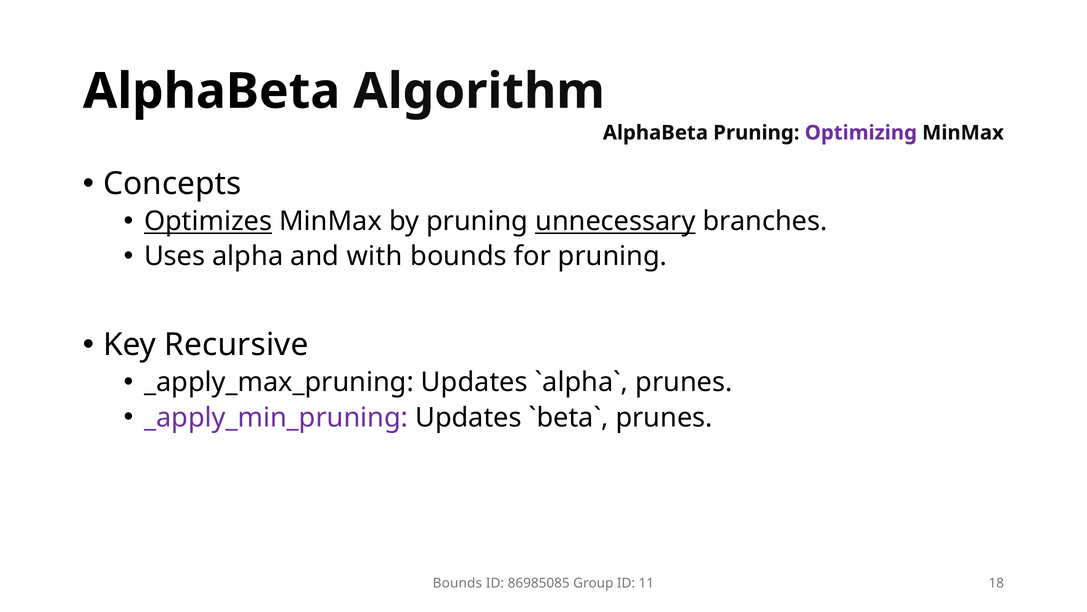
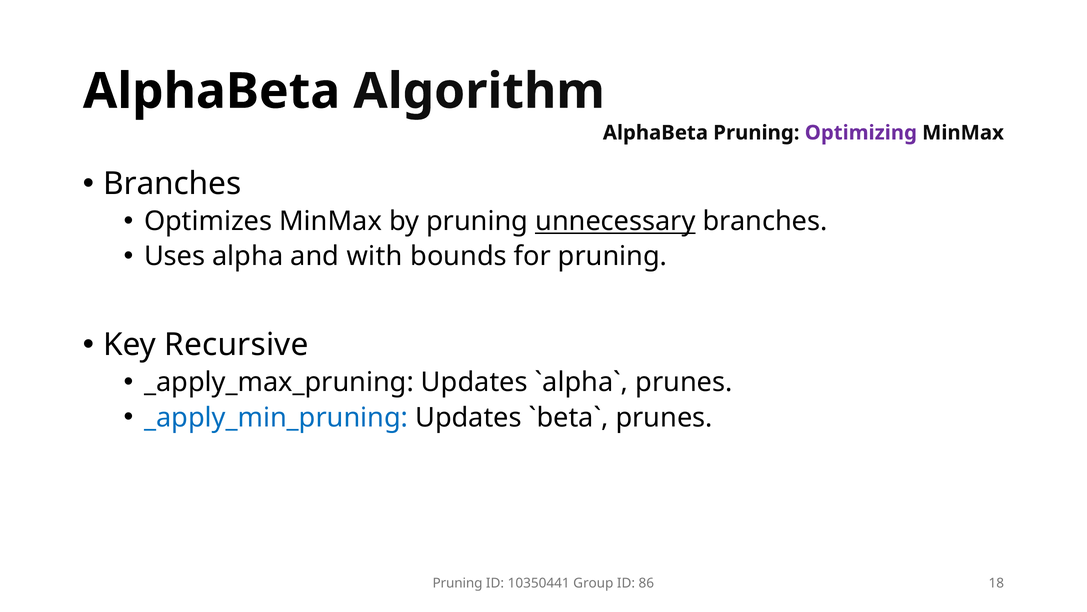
Concepts: Concepts -> Branches (172, 184)
Optimizes underline: present -> none (208, 221)
_apply_min_pruning colour: purple -> blue (276, 417)
Bounds: Bounds -> Pruning (458, 583)
86985085: 86985085 -> 10350441 (539, 583)
11: 11 -> 86 (646, 583)
